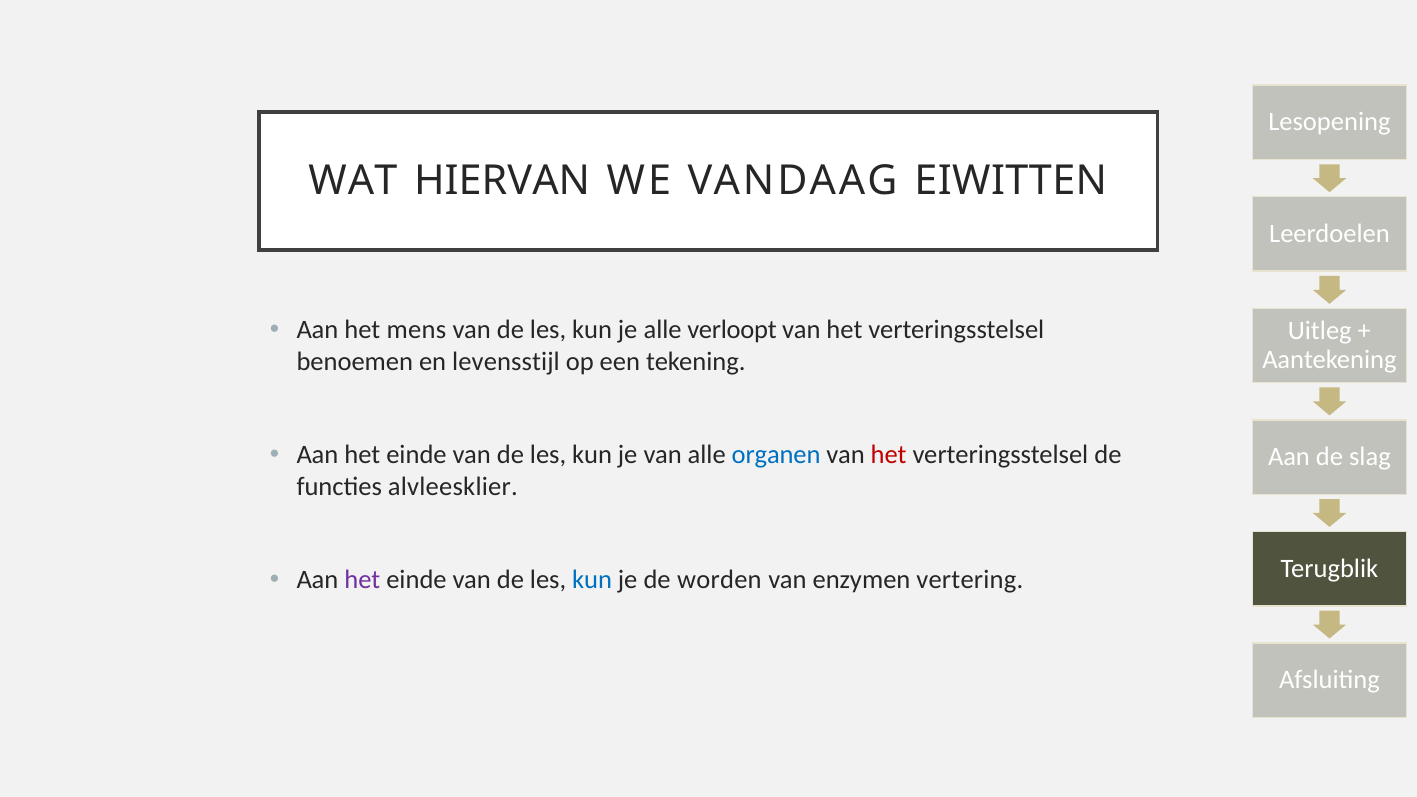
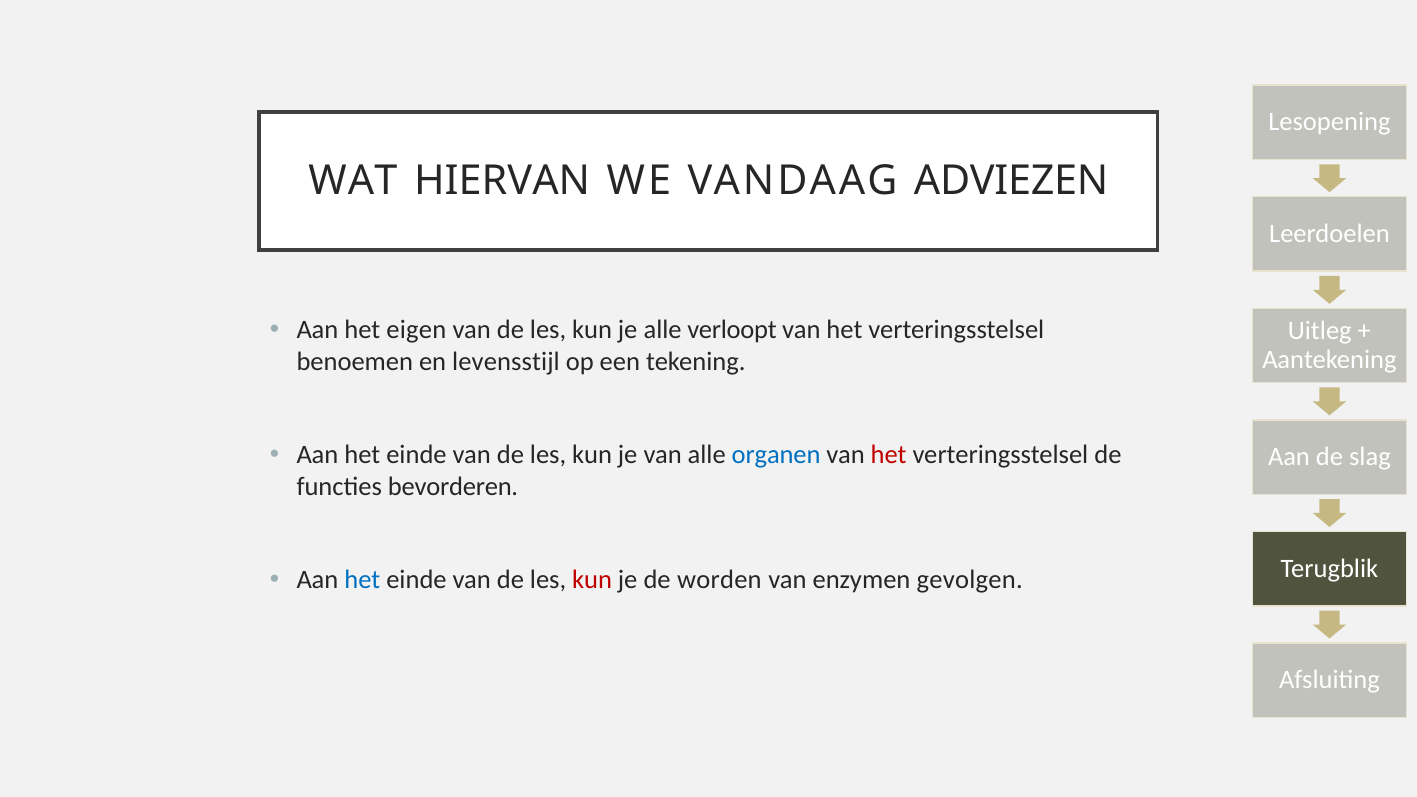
EIWITTEN: EIWITTEN -> ADVIEZEN (1011, 181)
mens: mens -> eigen (416, 330)
alvleesklier: alvleesklier -> bevorderen (453, 487)
het colour: purple -> blue (362, 580)
kun colour: blue -> red (592, 580)
vertering: vertering -> gevolgen (970, 580)
